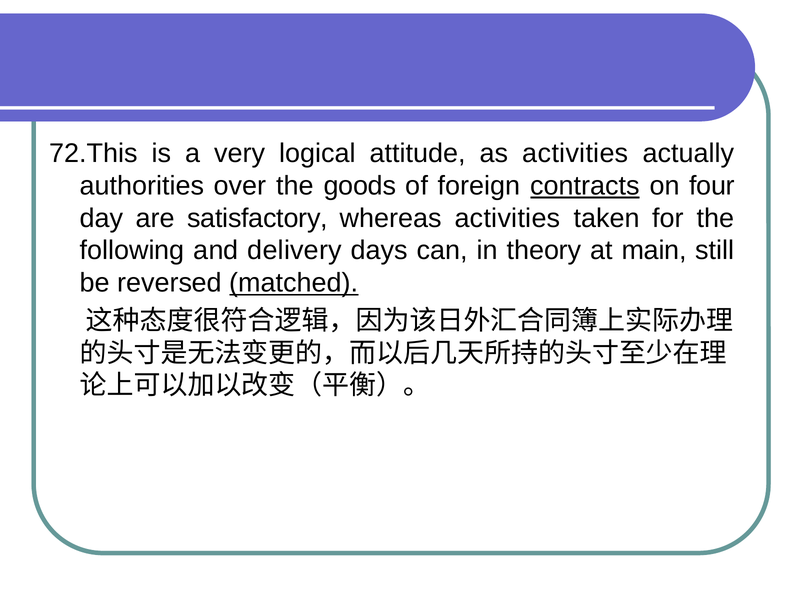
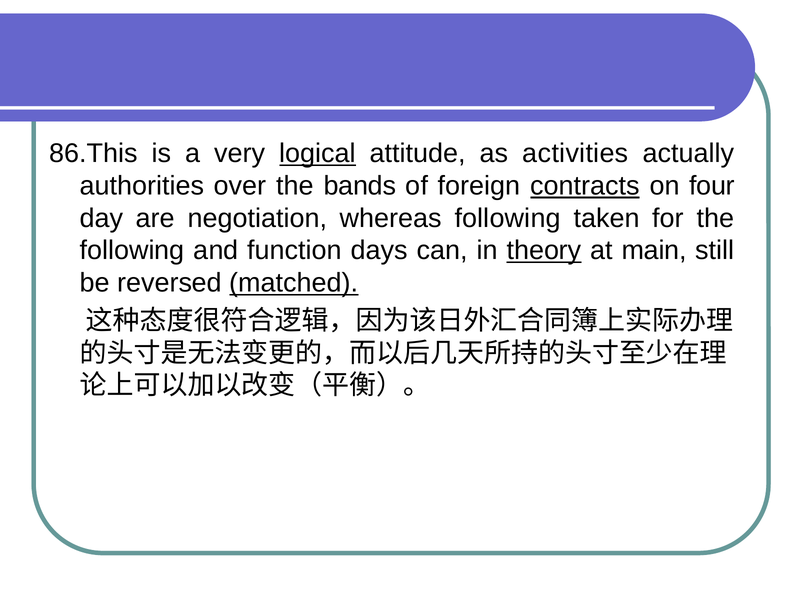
72.This: 72.This -> 86.This (94, 153)
logical underline: none -> present (318, 153)
goods: goods -> bands (360, 186)
satisfactory: satisfactory -> negotiation (257, 218)
whereas activities: activities -> following (508, 218)
delivery: delivery -> function (295, 250)
theory underline: none -> present (544, 250)
